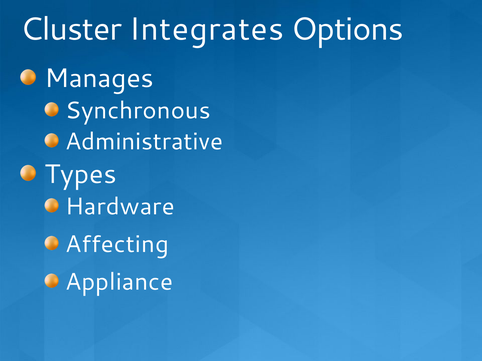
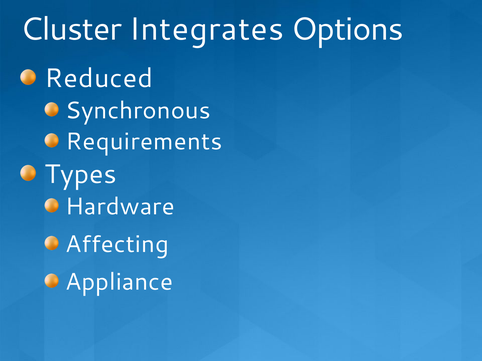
Manages: Manages -> Reduced (99, 79)
Administrative: Administrative -> Requirements (144, 142)
